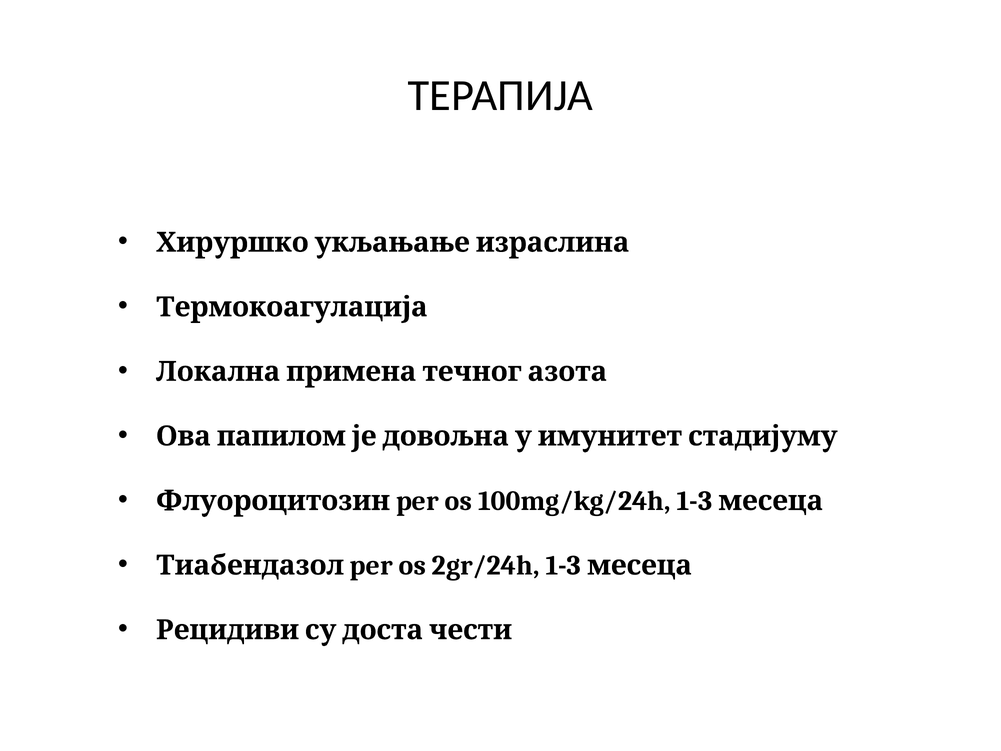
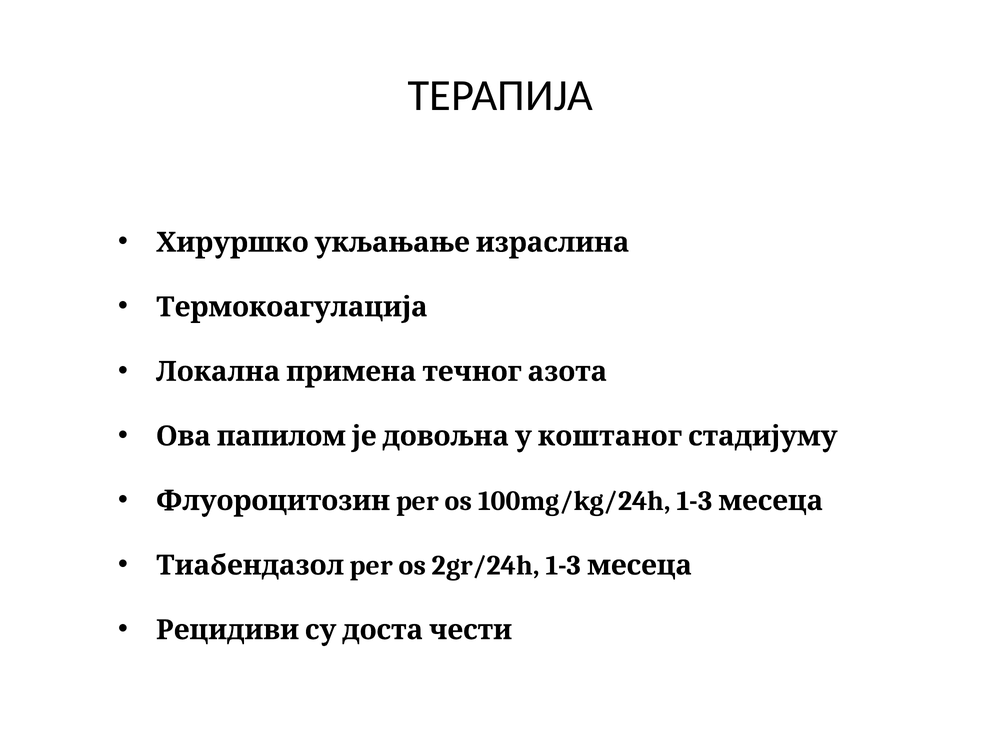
имунитет: имунитет -> коштаног (610, 436)
